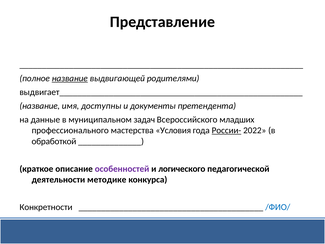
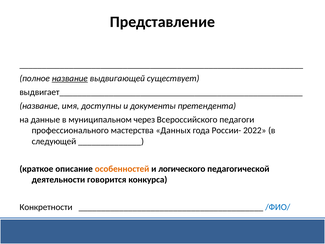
родителями: родителями -> существует (173, 78)
задач: задач -> через (144, 119)
младших: младших -> педагоги (237, 119)
Условия: Условия -> Данных (173, 130)
России- underline: present -> none (226, 130)
обработкой: обработкой -> следующей (54, 141)
особенностей colour: purple -> orange (122, 169)
методике: методике -> говорится (107, 179)
